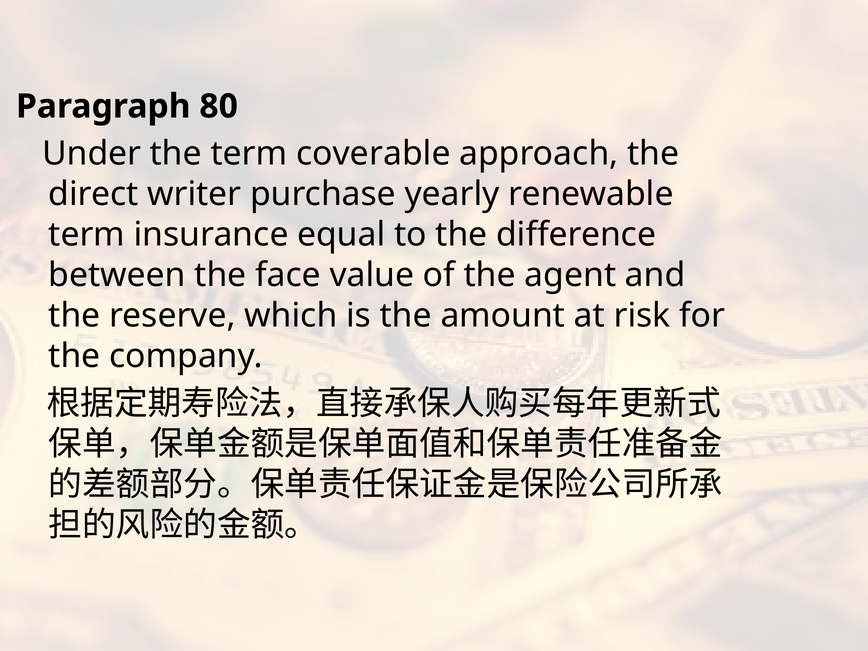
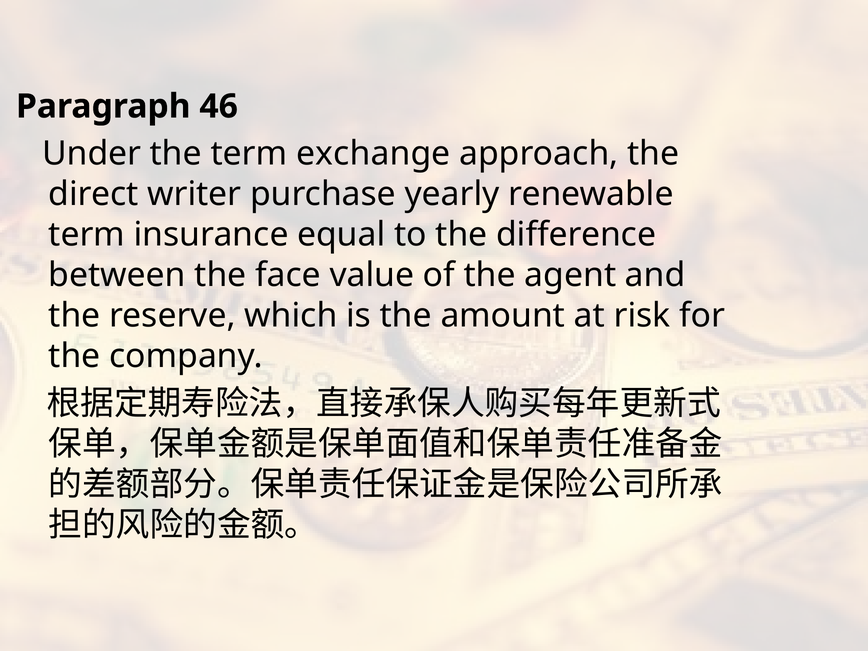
80: 80 -> 46 (219, 106)
coverable: coverable -> exchange (373, 154)
